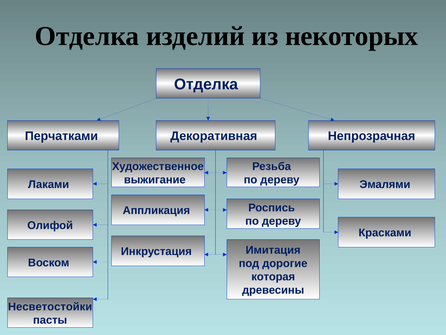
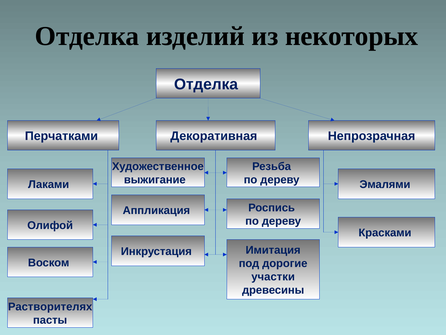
которая: которая -> участки (273, 276)
Несветостойки: Несветостойки -> Растворителях (50, 306)
